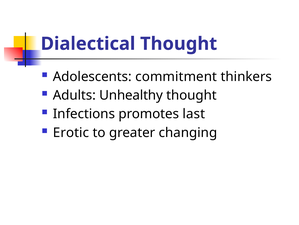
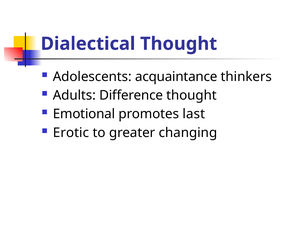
commitment: commitment -> acquaintance (176, 76)
Unhealthy: Unhealthy -> Difference (131, 95)
Infections: Infections -> Emotional (84, 114)
